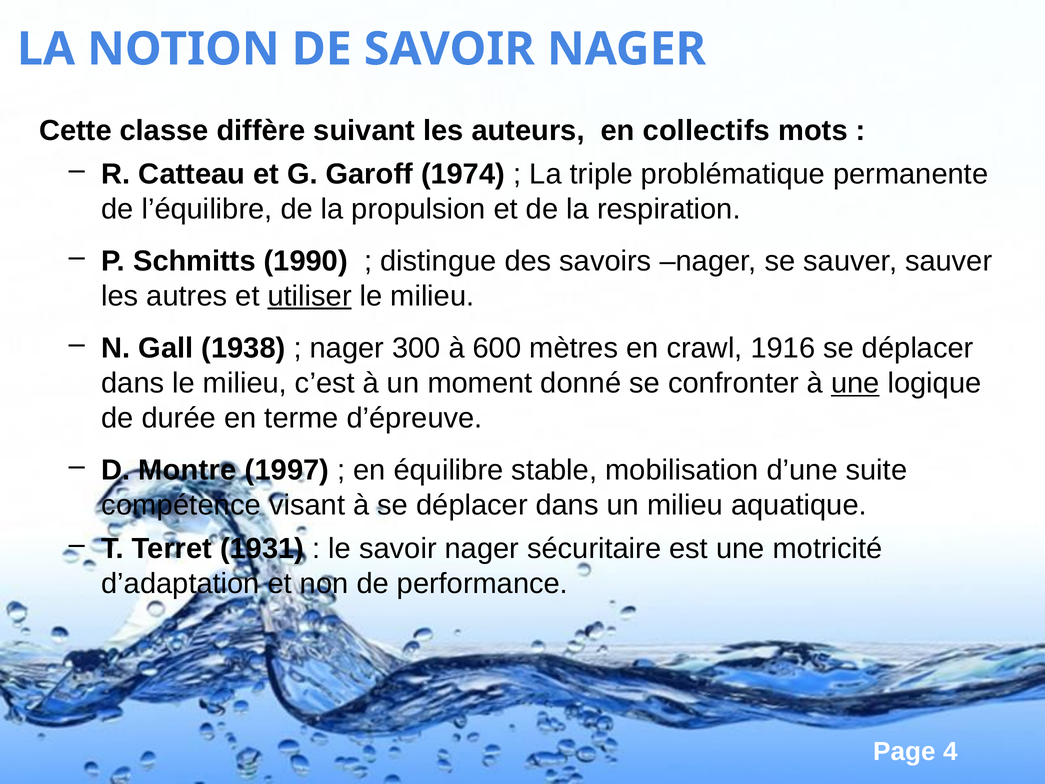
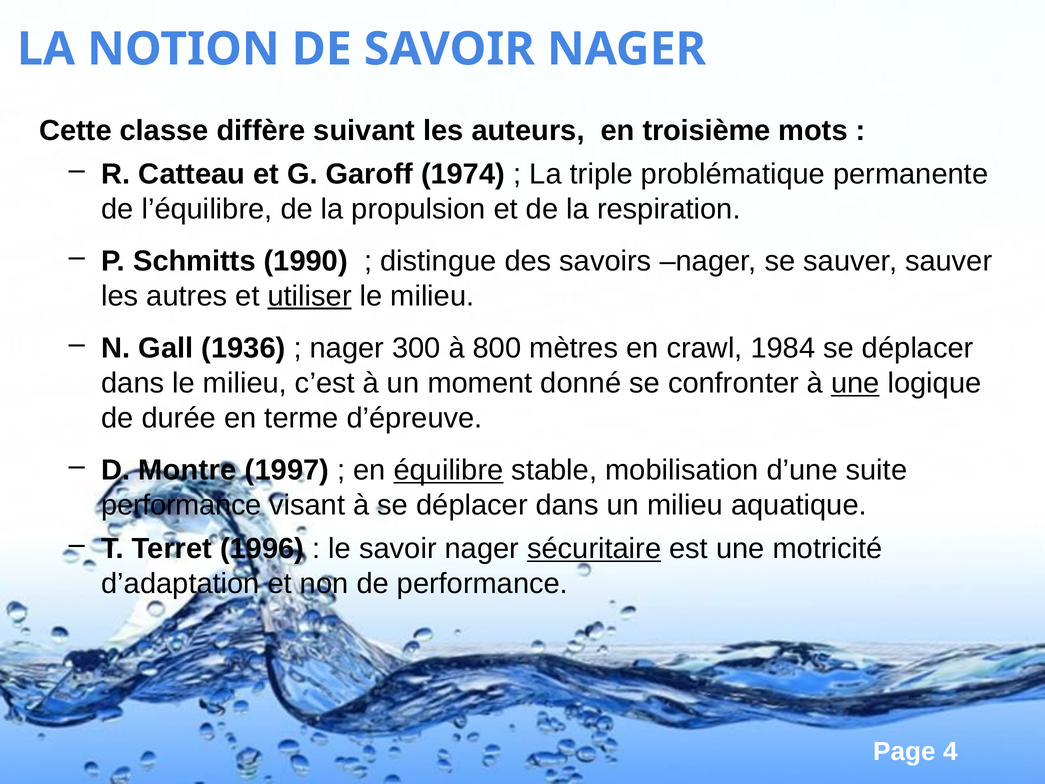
collectifs: collectifs -> troisième (707, 131)
1938: 1938 -> 1936 (243, 348)
600: 600 -> 800 (497, 348)
1916: 1916 -> 1984 (783, 348)
équilibre underline: none -> present (449, 470)
compétence: compétence -> performance (181, 505)
1931: 1931 -> 1996 (262, 549)
sécuritaire underline: none -> present (594, 549)
